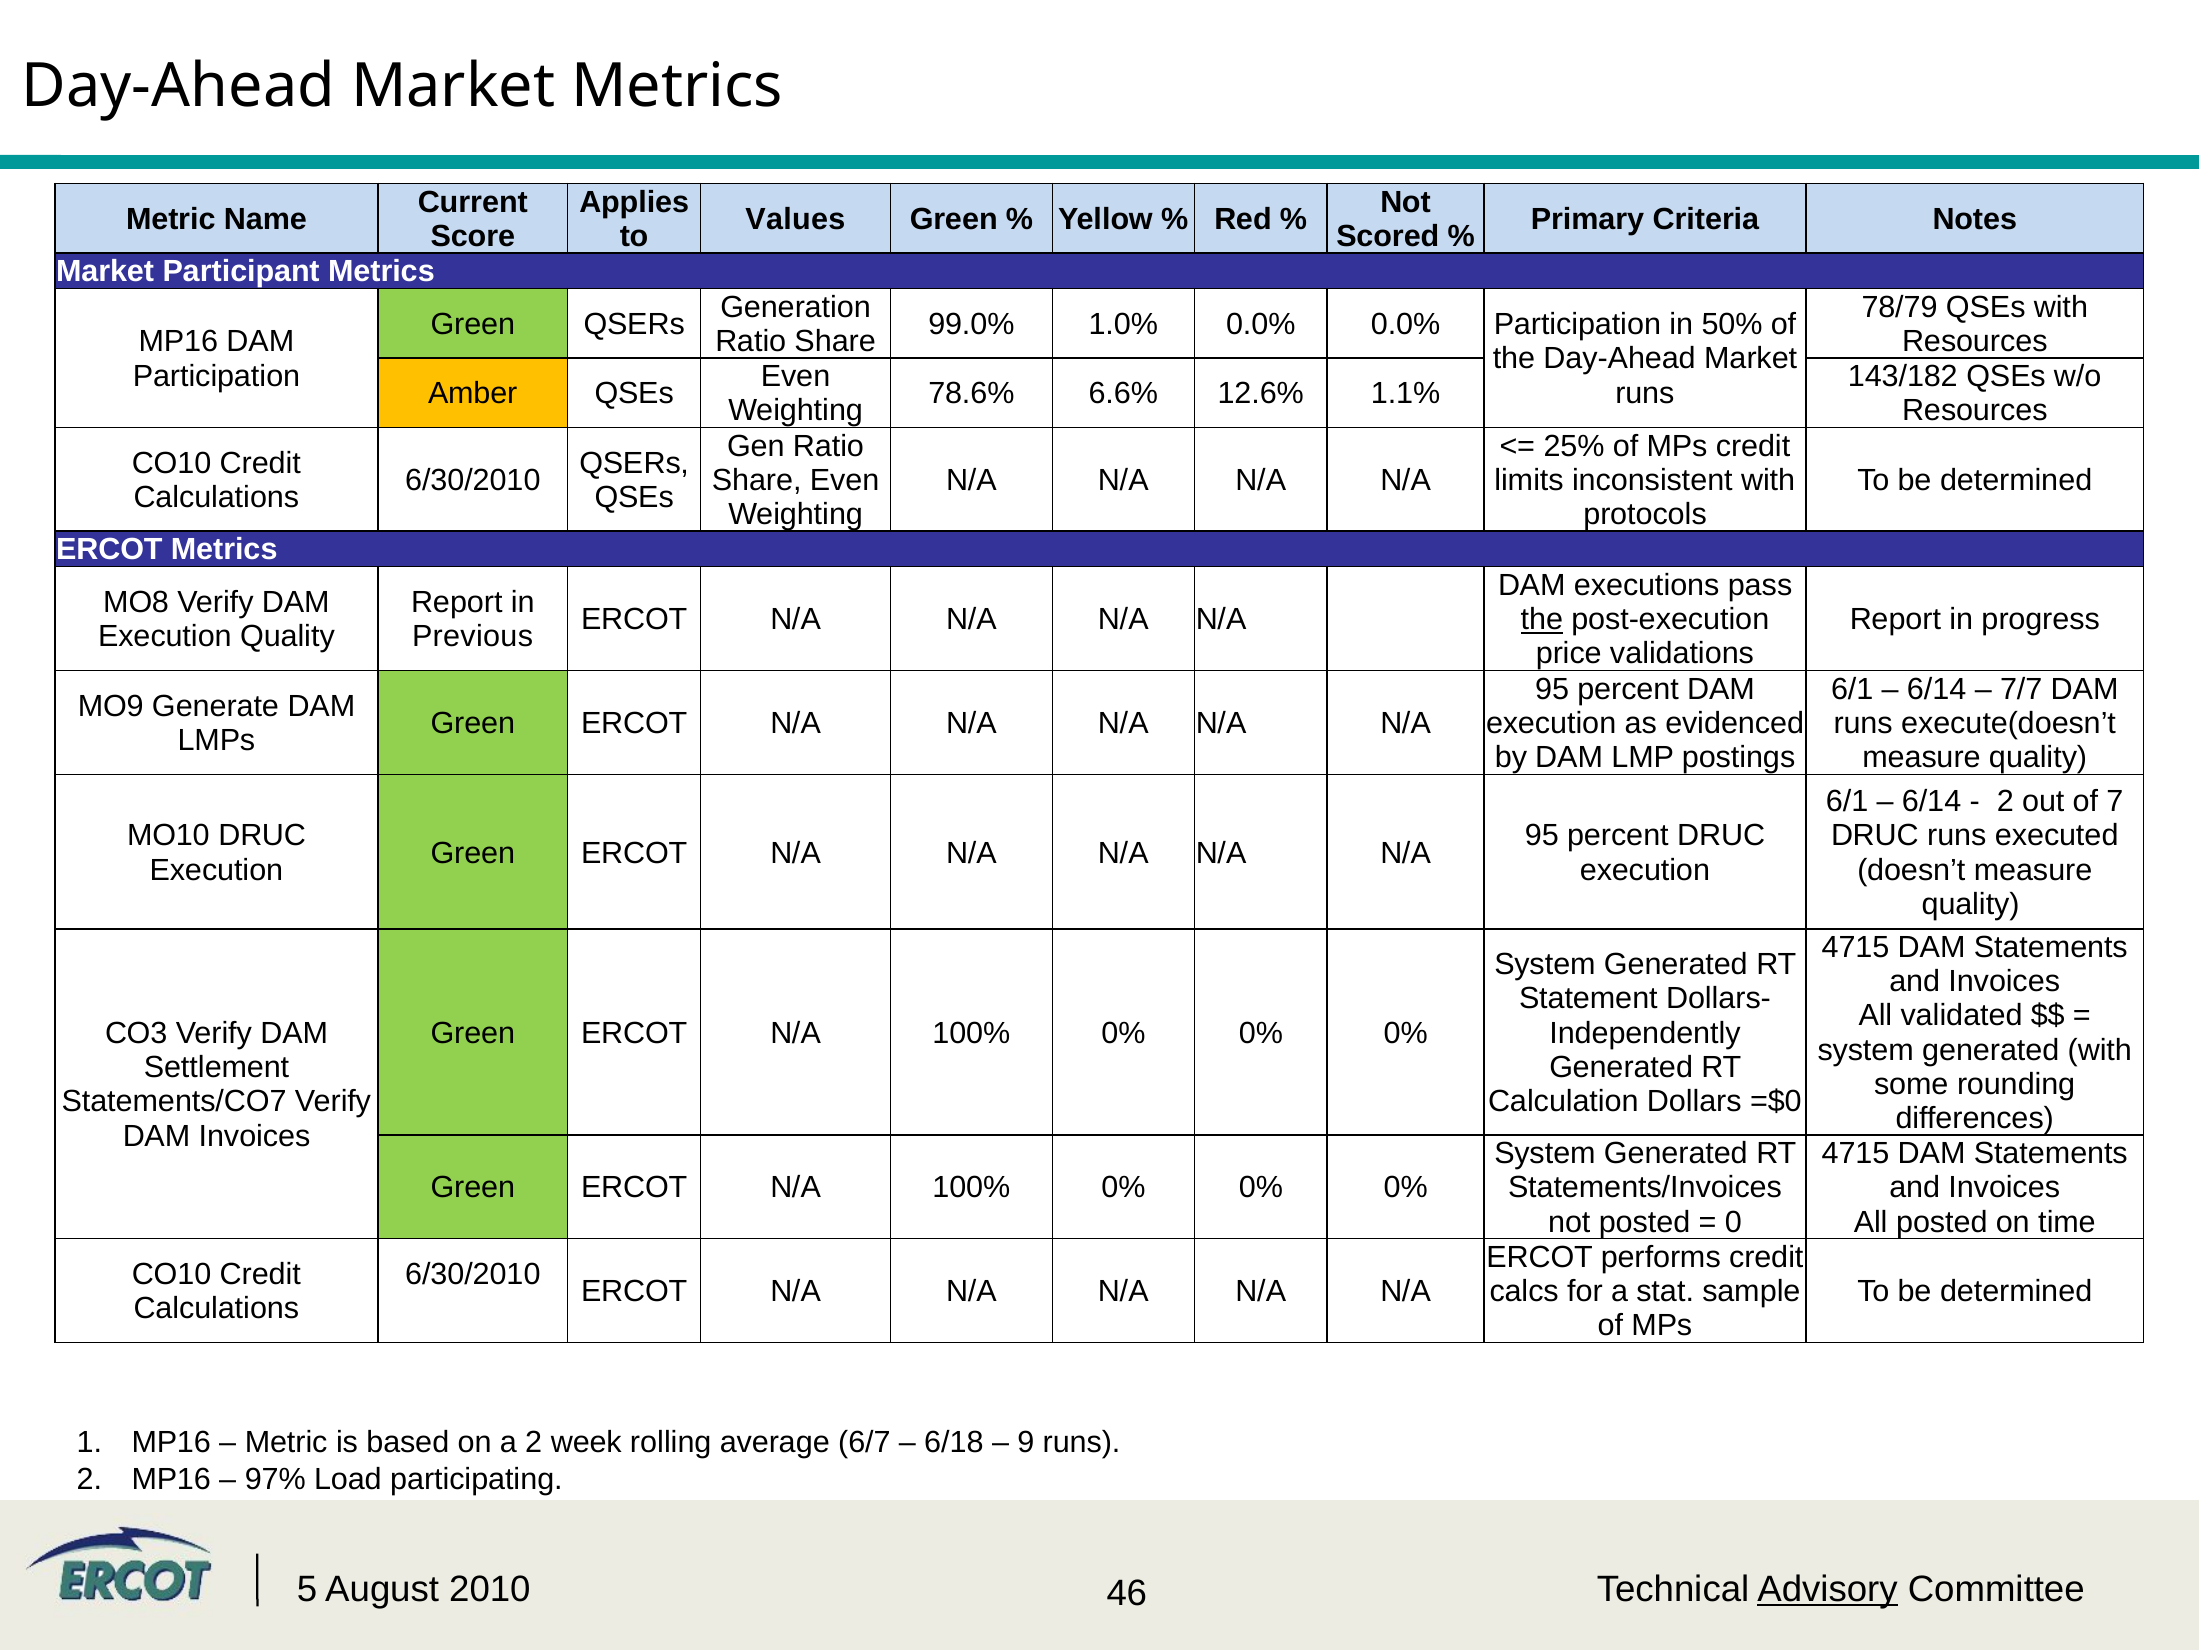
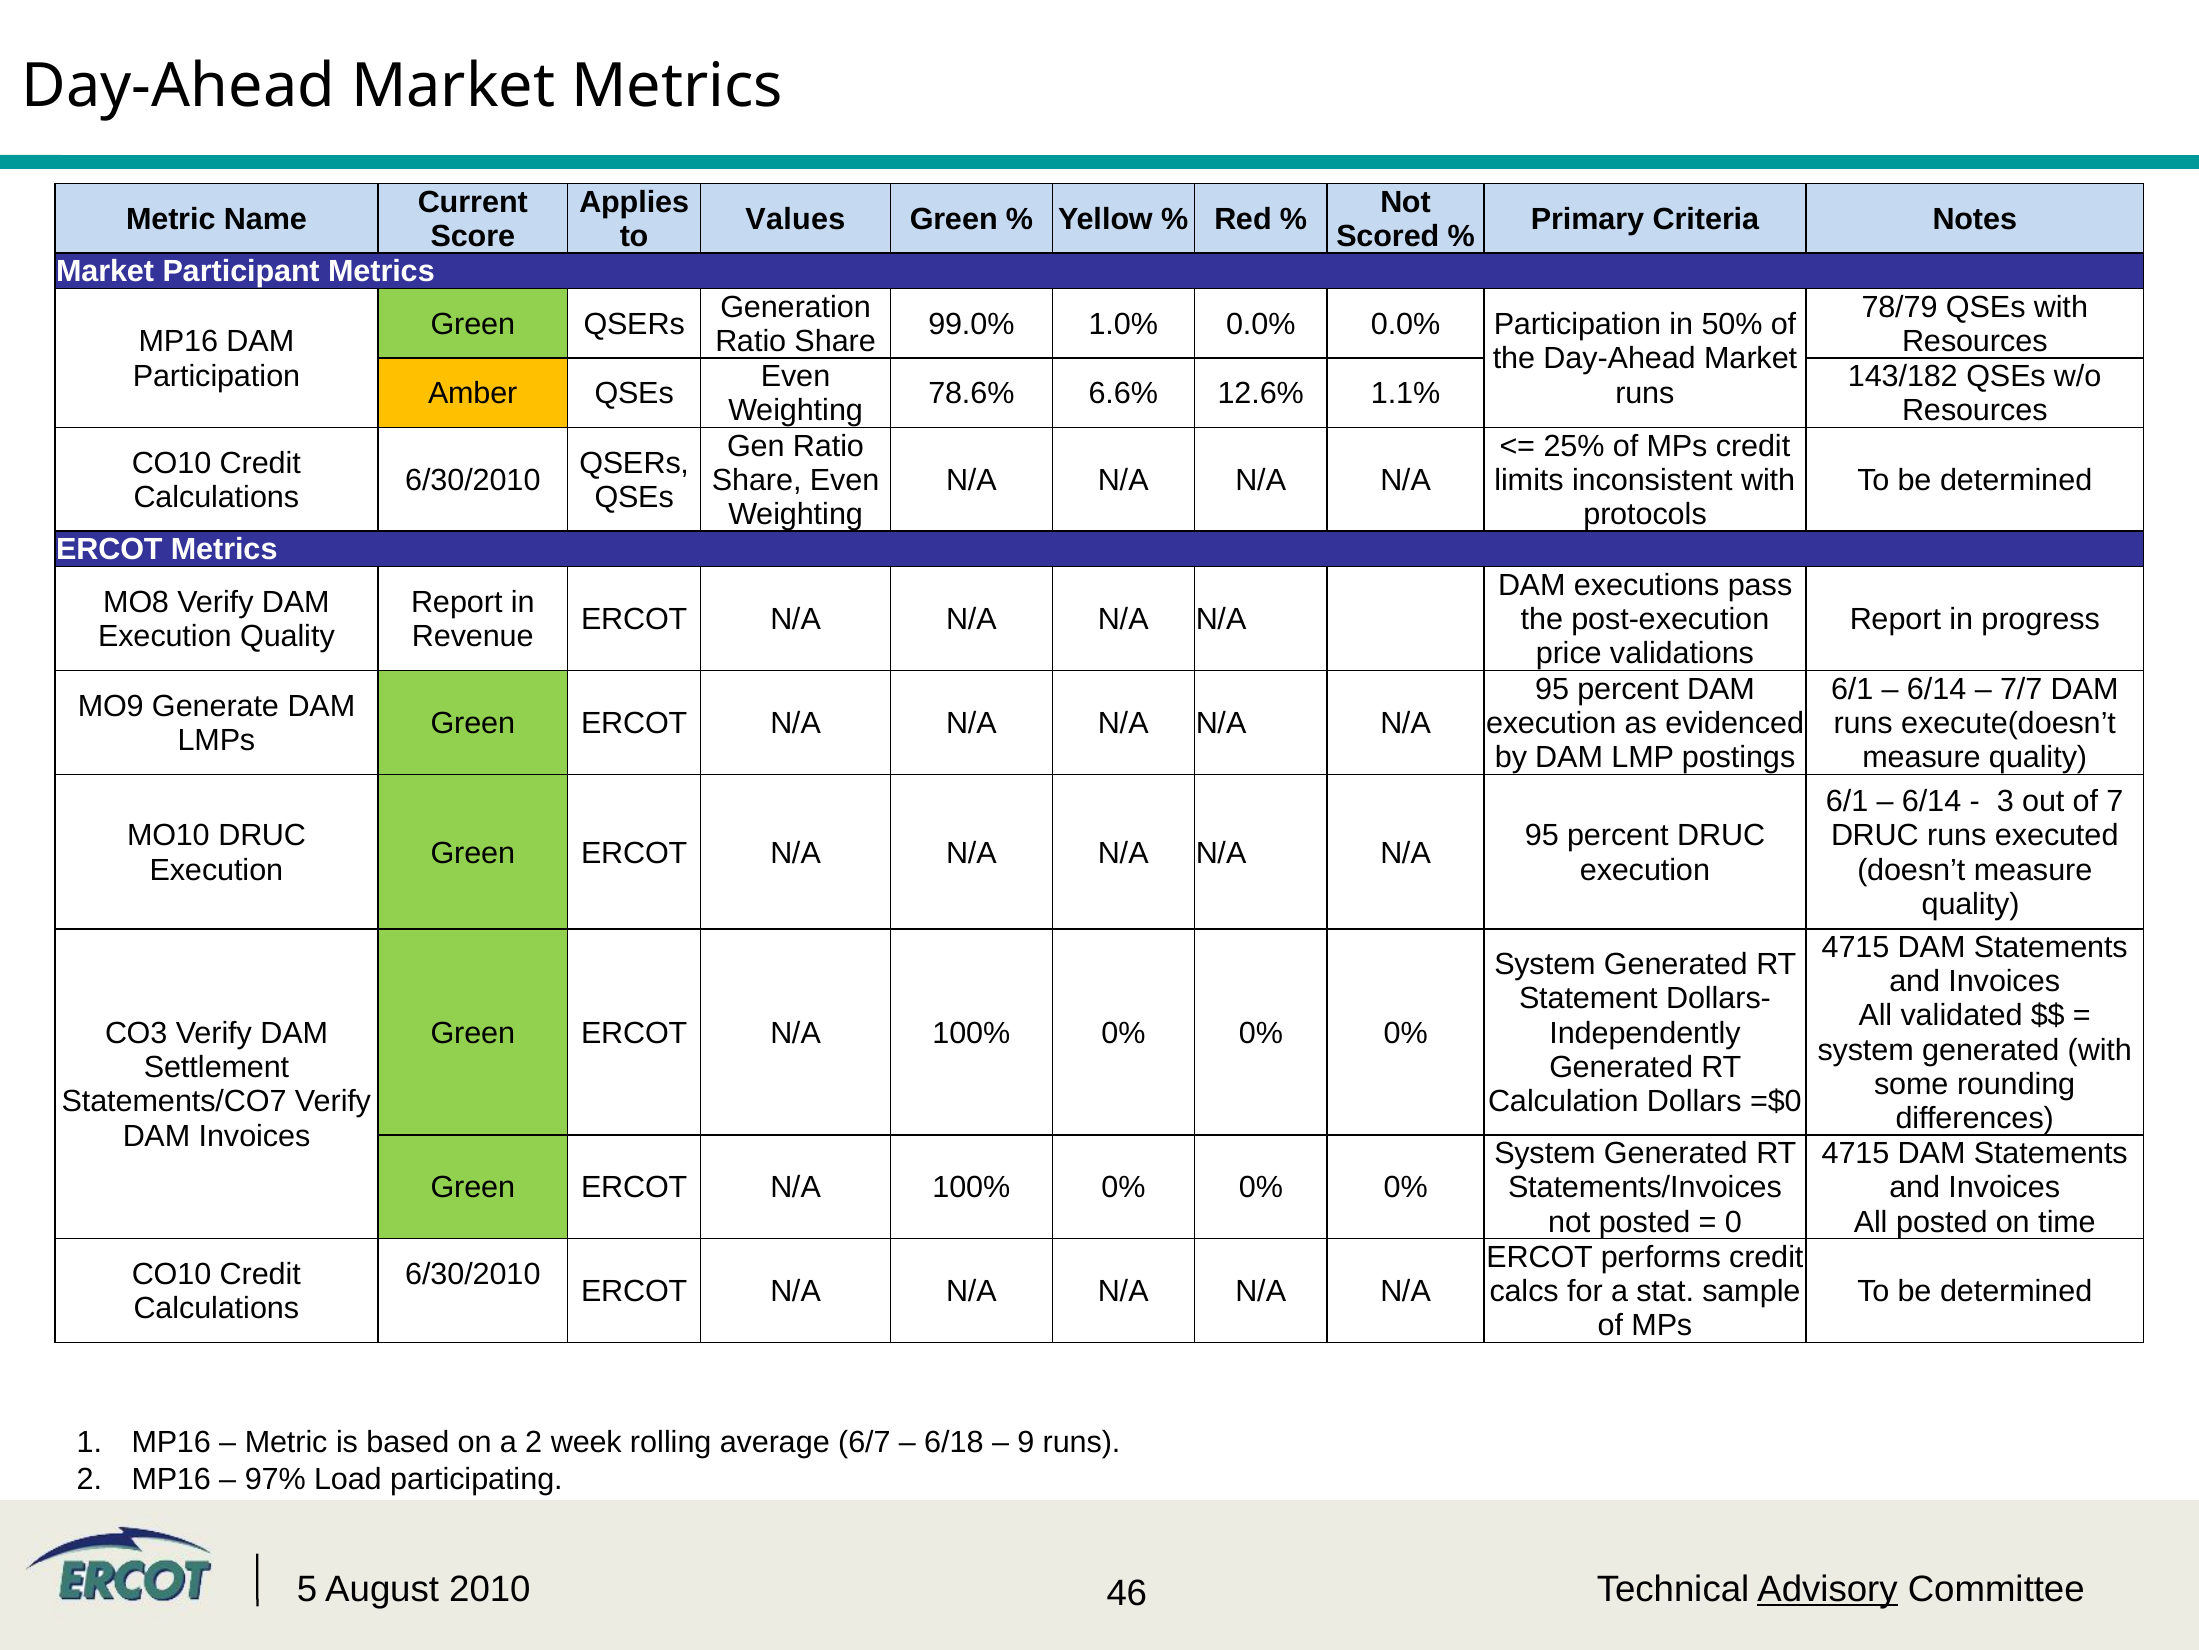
the underline: present -> none (1542, 619)
Previous: Previous -> Revenue (473, 636)
2: 2 -> 3 (2005, 801)
